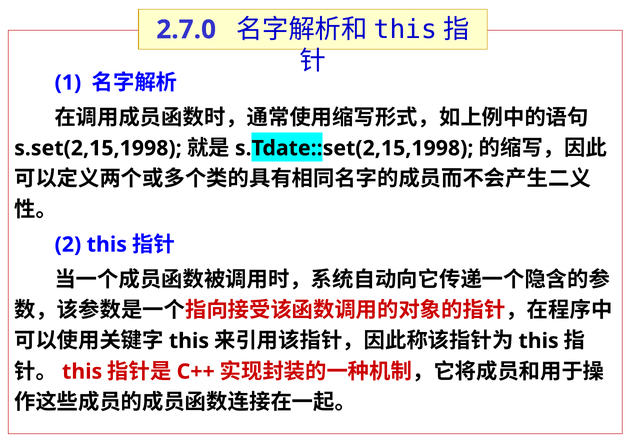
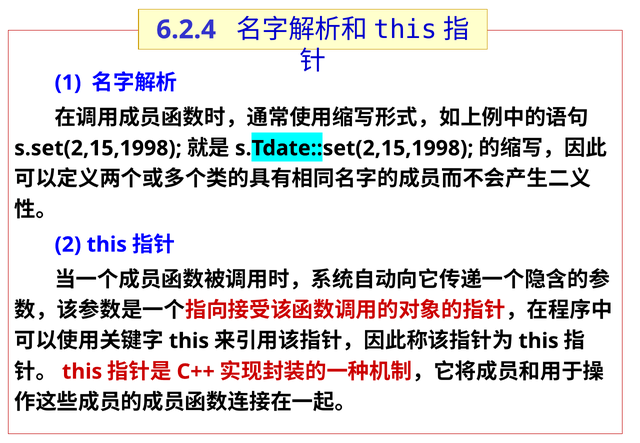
2.7.0: 2.7.0 -> 6.2.4 (186, 30)
